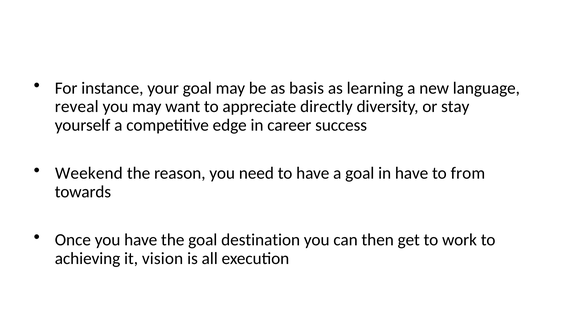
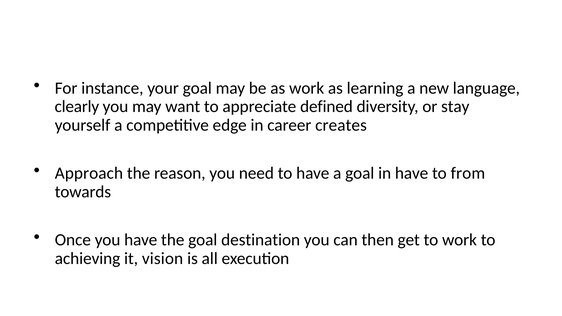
as basis: basis -> work (307, 88)
reveal: reveal -> clearly (77, 107)
directly: directly -> defined (326, 107)
success: success -> creates (341, 125)
Weekend: Weekend -> Approach (89, 173)
